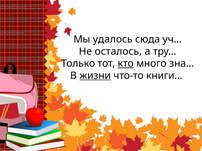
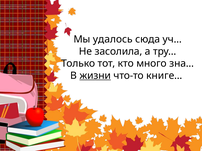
осталось: осталось -> засолила (118, 52)
кто underline: present -> none (126, 64)
книги…: книги… -> книге… (164, 76)
